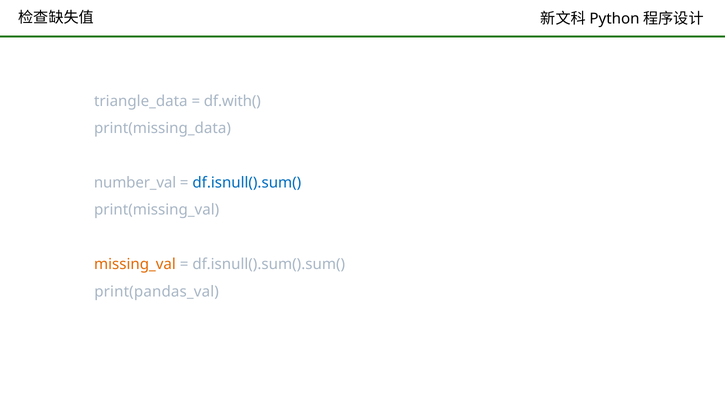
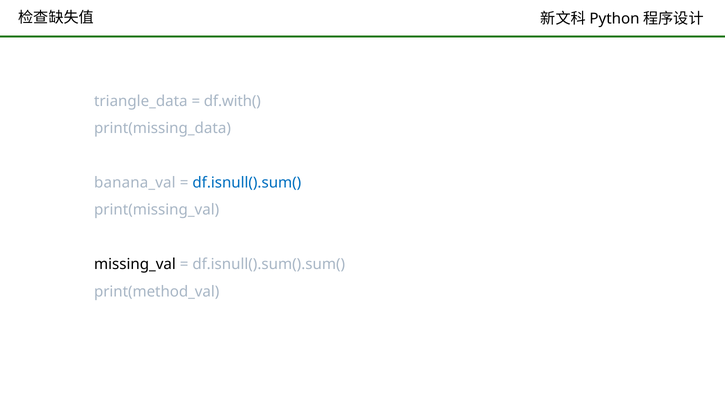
number_val: number_val -> banana_val (135, 183)
missing_val colour: orange -> black (135, 264)
print(pandas_val: print(pandas_val -> print(method_val (157, 291)
